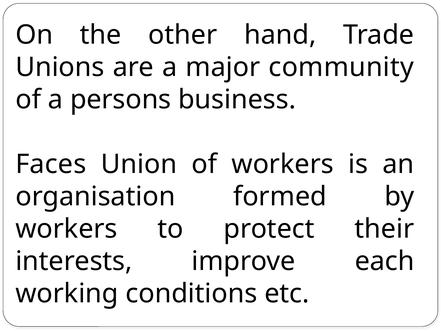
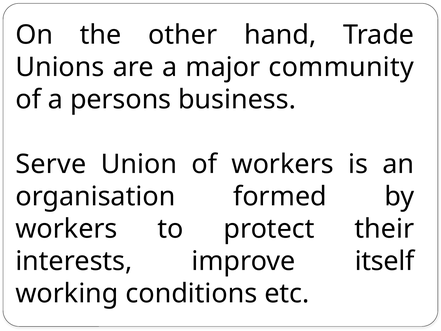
Faces: Faces -> Serve (51, 164)
each: each -> itself (385, 261)
